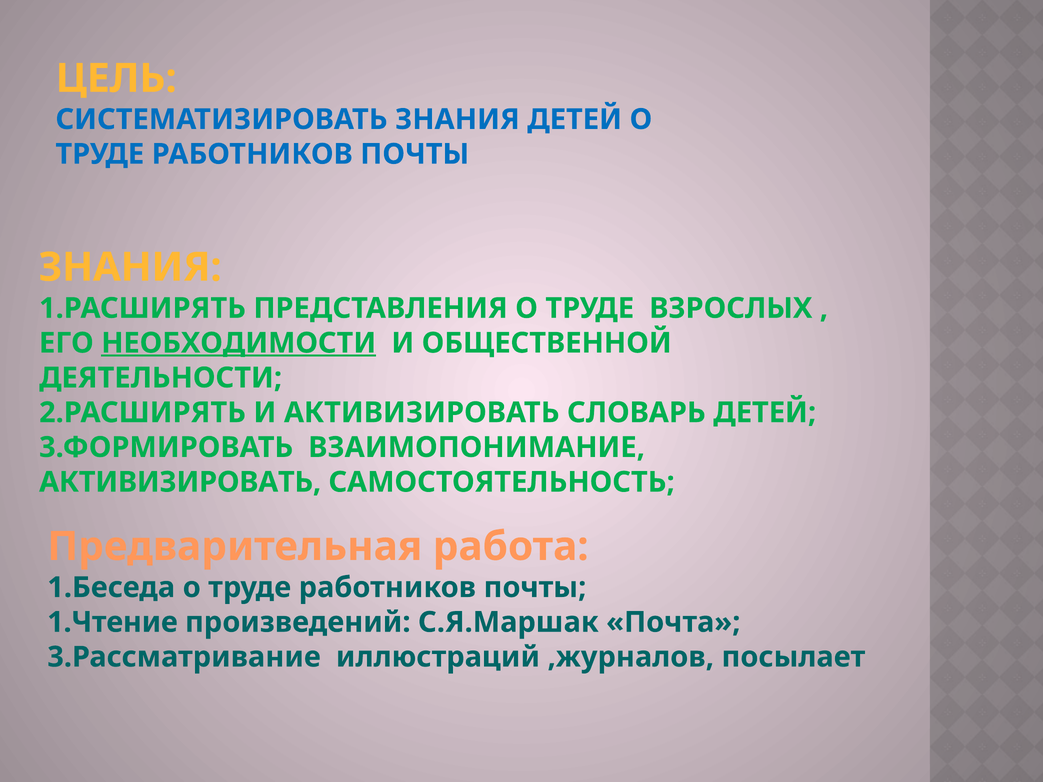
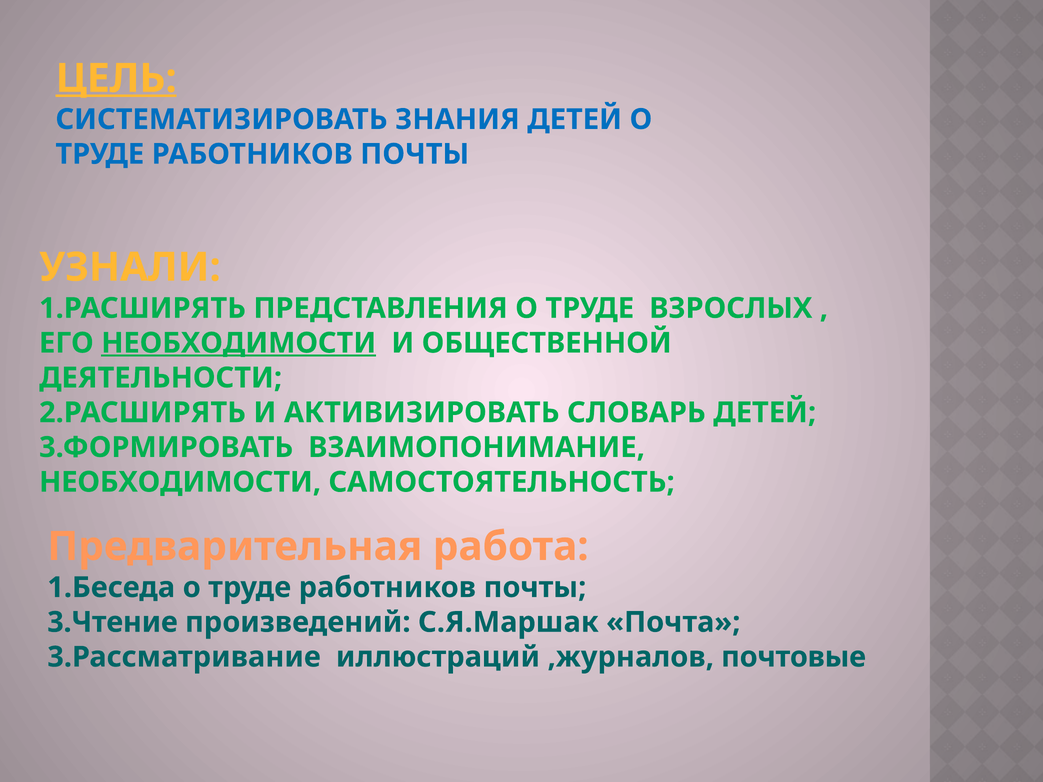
ЦЕЛЬ underline: none -> present (116, 79)
ЗНАНИЯ: ЗНАНИЯ -> УЗНАЛИ (130, 267)
АКТИВИЗИРОВАТЬ: АКТИВИЗИРОВАТЬ -> НЕОБХОДИМОСТИ (180, 482)
1.Чтение: 1.Чтение -> 3.Чтение (112, 622)
посылает: посылает -> почтовые (794, 657)
